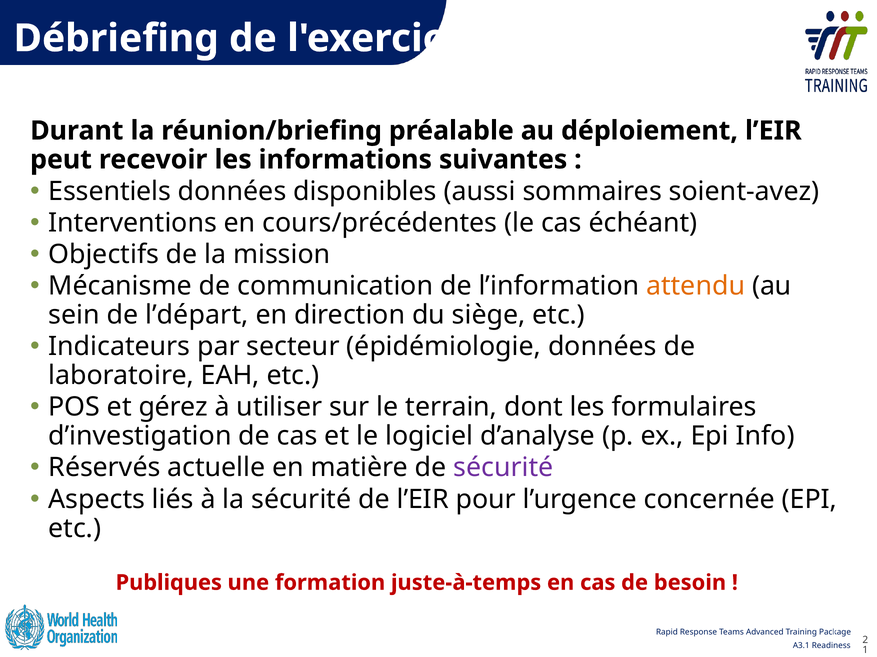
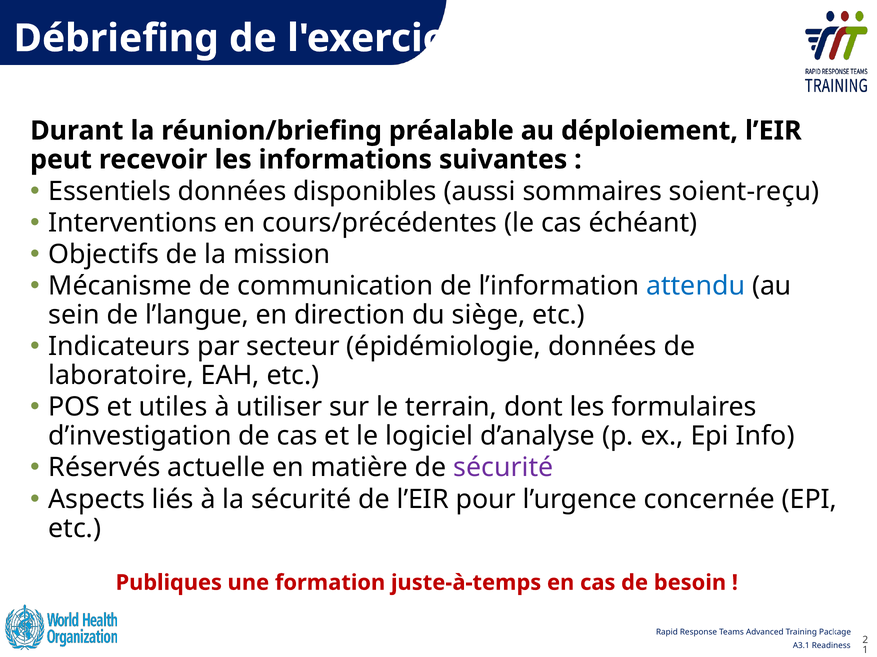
soient-avez: soient-avez -> soient-reçu (744, 191)
attendu colour: orange -> blue (696, 286)
l’départ: l’départ -> l’langue (197, 315)
gérez: gérez -> utiles (173, 408)
